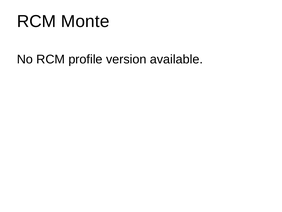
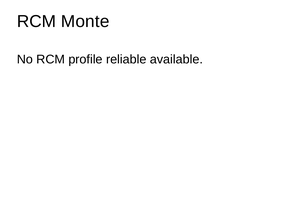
version: version -> reliable (126, 59)
